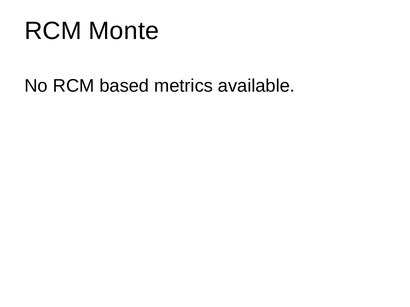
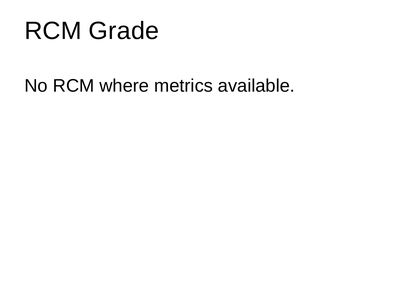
Monte: Monte -> Grade (124, 31)
based: based -> where (124, 86)
